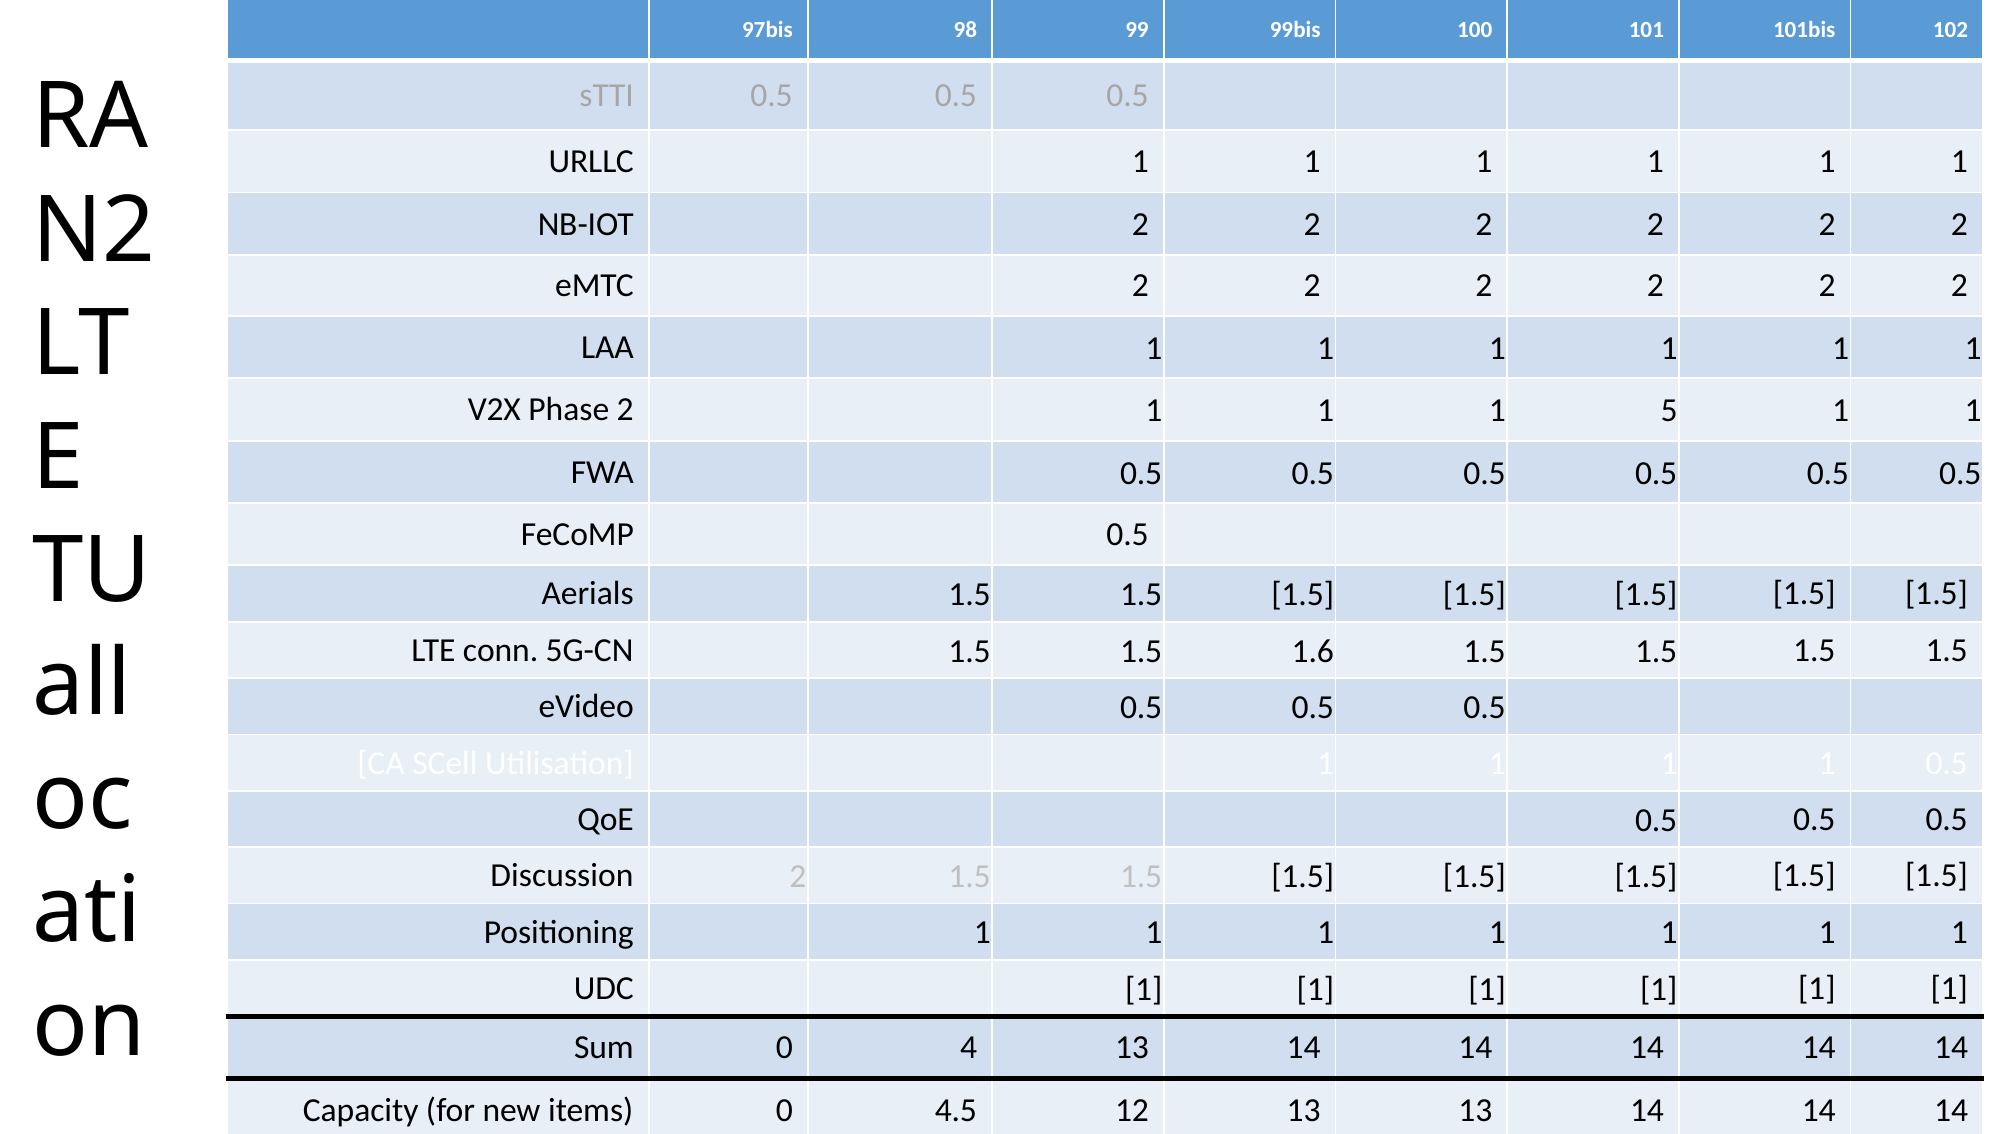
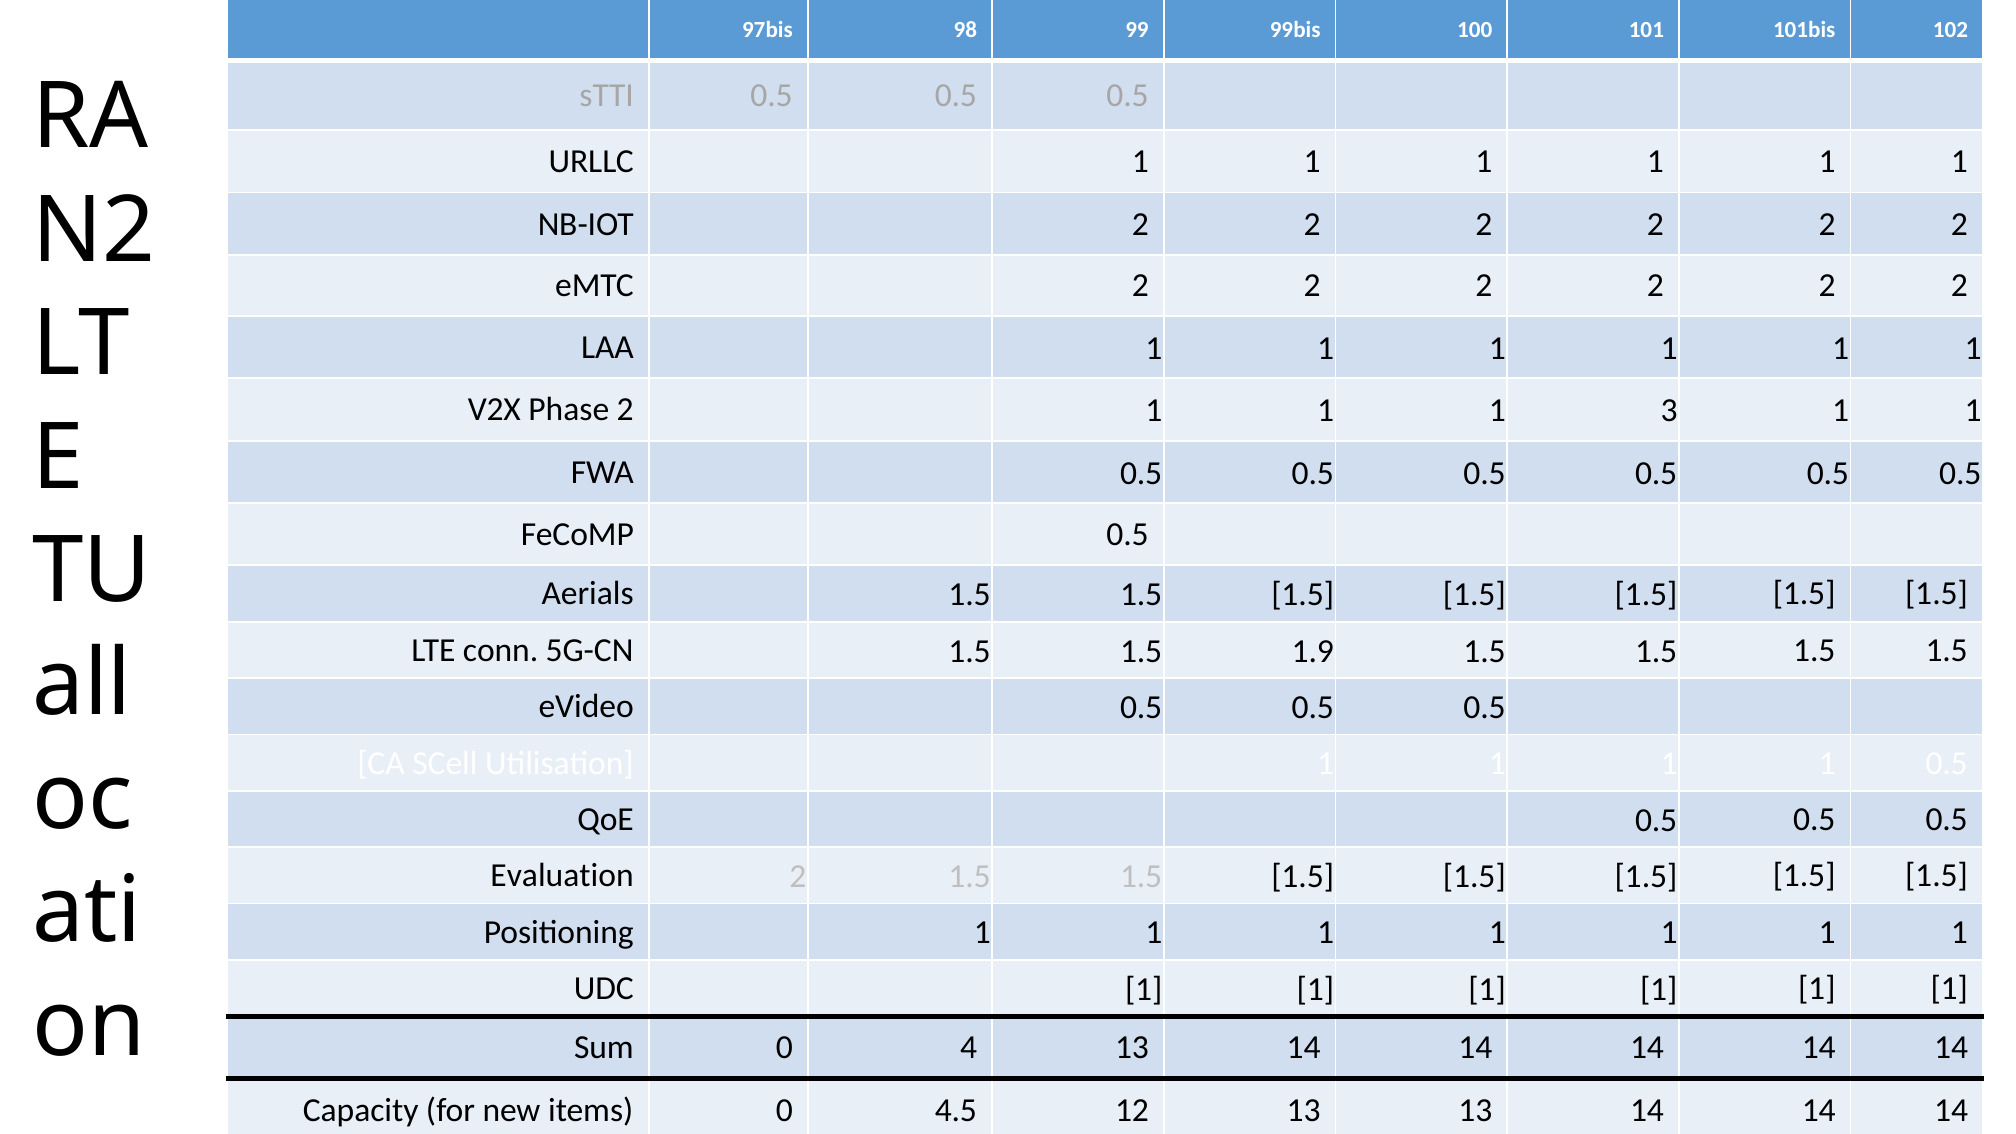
5: 5 -> 3 (1669, 411)
1.6: 1.6 -> 1.9 (1313, 651)
Discussion: Discussion -> Evaluation (562, 876)
